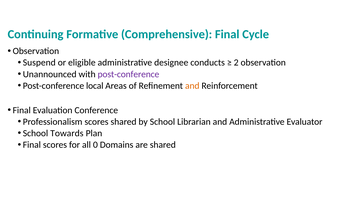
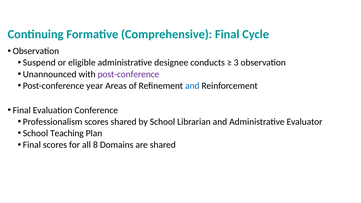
2: 2 -> 3 (236, 63)
local: local -> year (95, 86)
and colour: orange -> blue (192, 86)
Towards: Towards -> Teaching (67, 133)
0: 0 -> 8 (95, 145)
